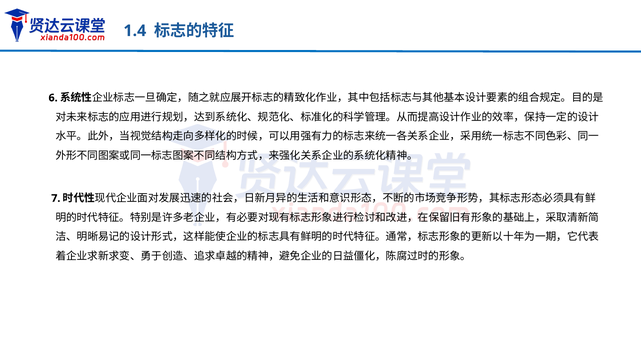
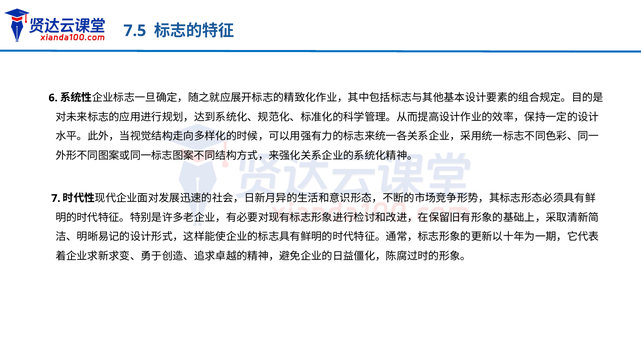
1.4: 1.4 -> 7.5 (135, 31)
